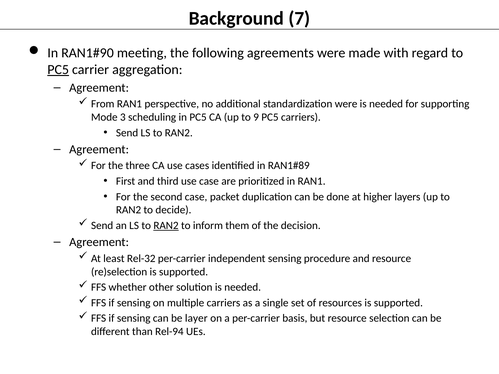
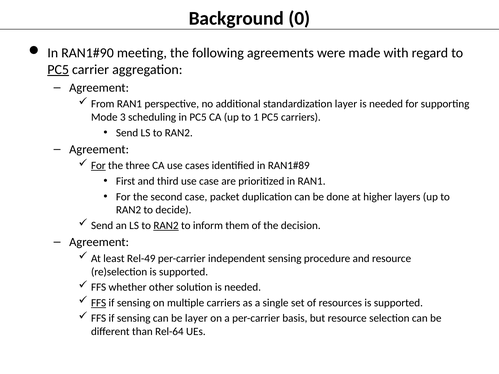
7: 7 -> 0 (299, 19)
standardization were: were -> layer (346, 104)
9: 9 -> 1 (256, 117)
For underline: none -> present (98, 166)
Rel-32: Rel-32 -> Rel-49 (141, 259)
FFS underline: none -> present (99, 303)
Rel-94: Rel-94 -> Rel-64 (169, 332)
